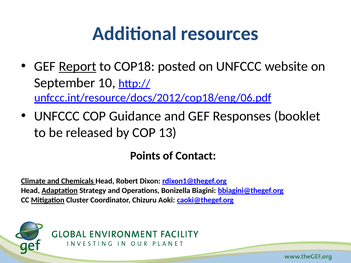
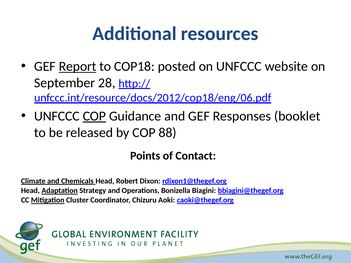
10: 10 -> 28 (107, 83)
COP underline: none -> present (94, 116)
13: 13 -> 88 (168, 133)
